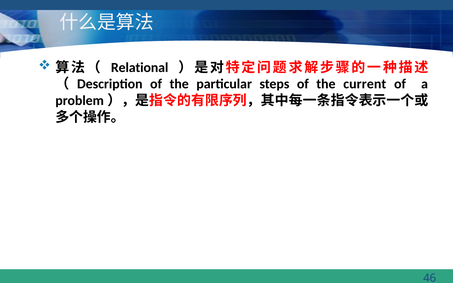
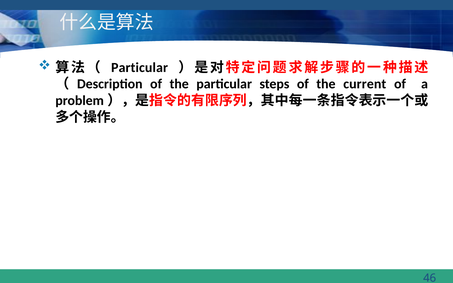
Relational: Relational -> Particular (140, 67)
